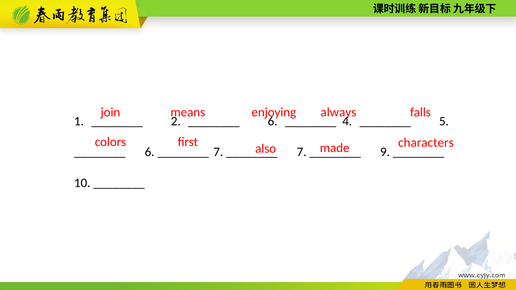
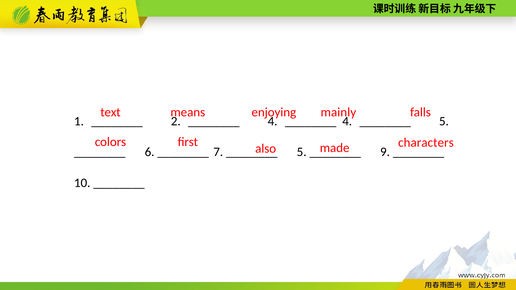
join: join -> text (110, 112)
always: always -> mainly (338, 112)
6: 6 -> 4 (273, 121)
7: 7 -> 5 (302, 152)
